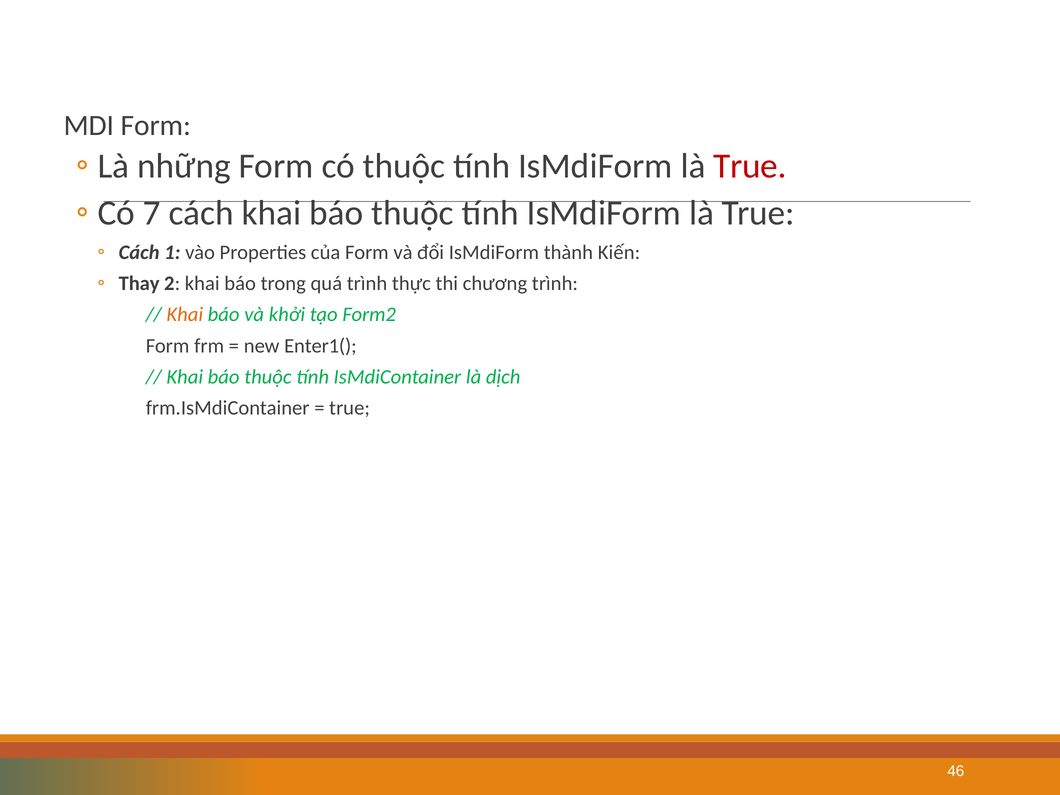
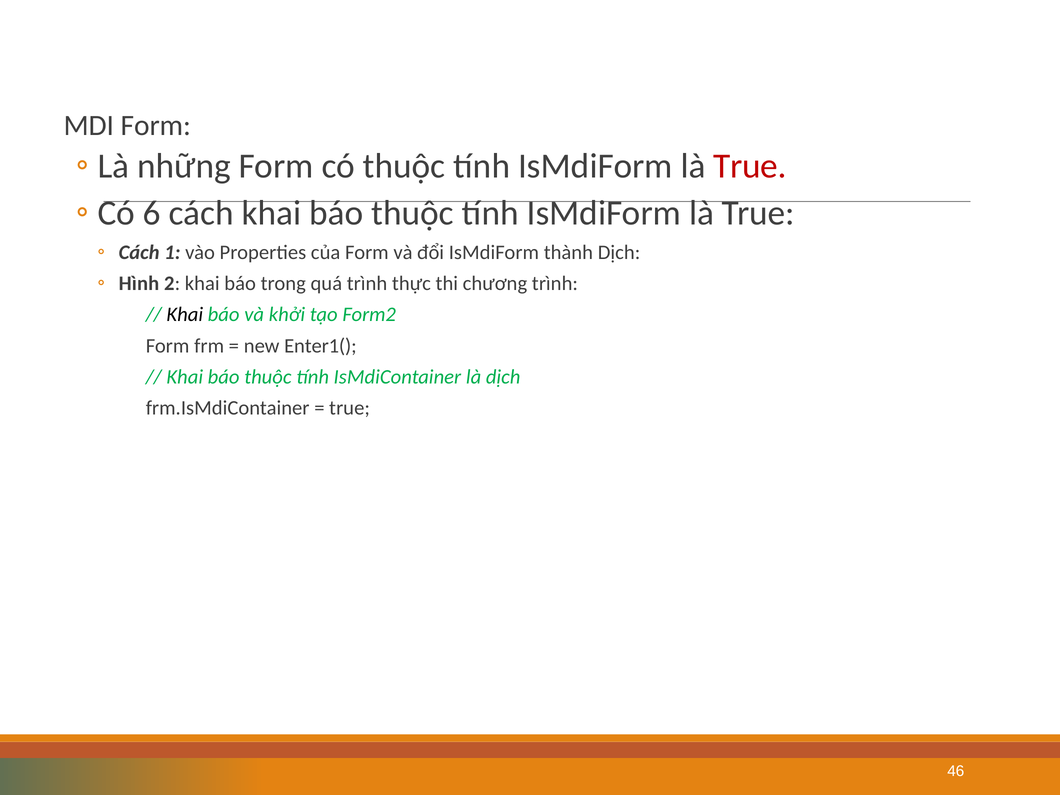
7: 7 -> 6 (152, 213)
thành Kiến: Kiến -> Dịch (619, 252)
Thay: Thay -> Hình (139, 283)
Khai colour: orange -> black (185, 315)
